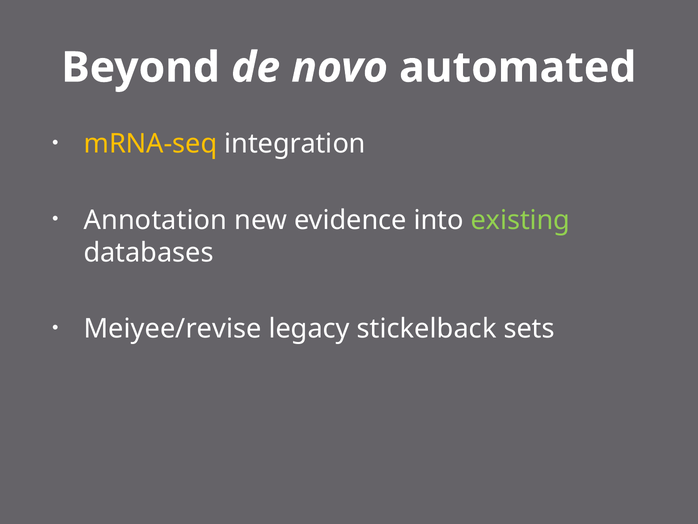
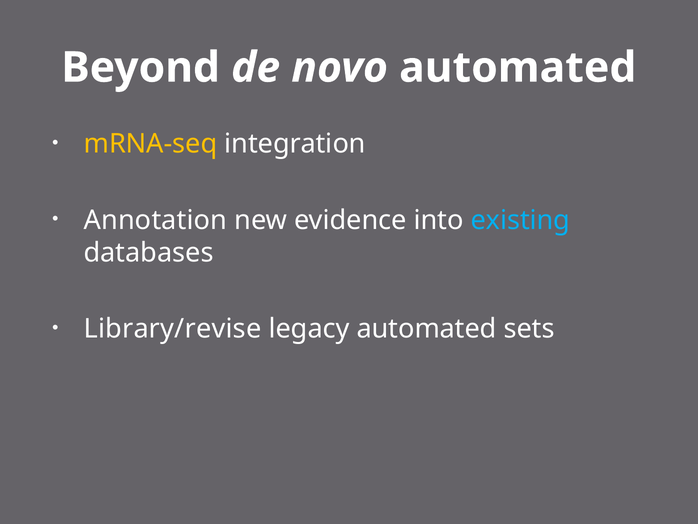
existing colour: light green -> light blue (520, 220)
Meiyee/revise: Meiyee/revise -> Library/revise (172, 328)
legacy stickelback: stickelback -> automated (427, 328)
